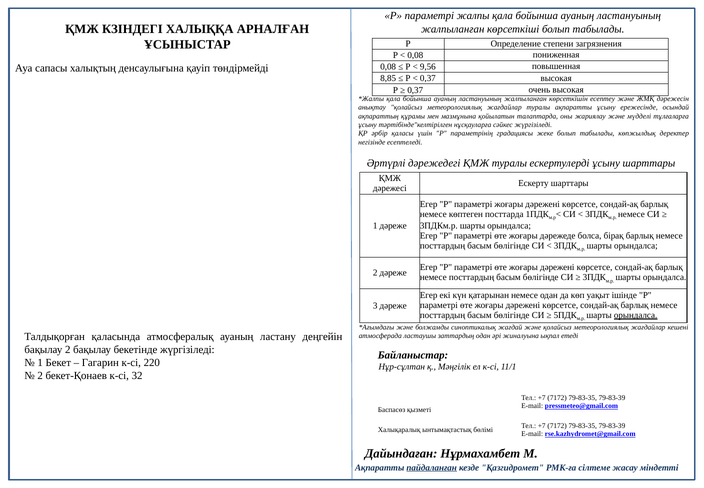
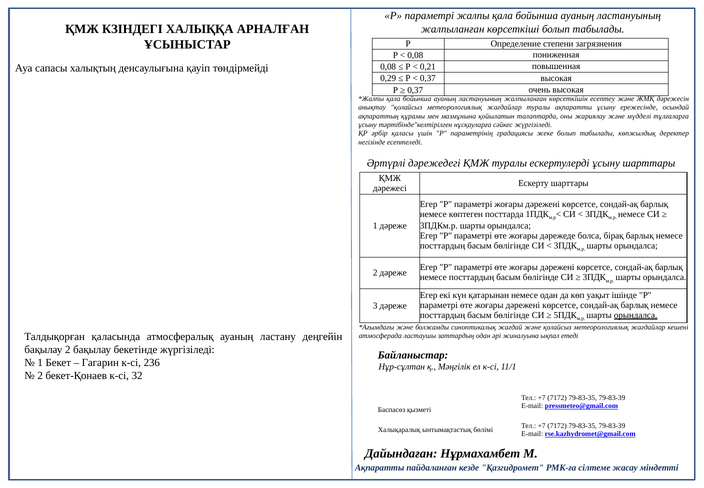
9,56: 9,56 -> 0,21 (428, 67)
8,85: 8,85 -> 0,29 (388, 78)
220: 220 -> 236 (152, 362)
пайдаланған underline: present -> none (432, 467)
